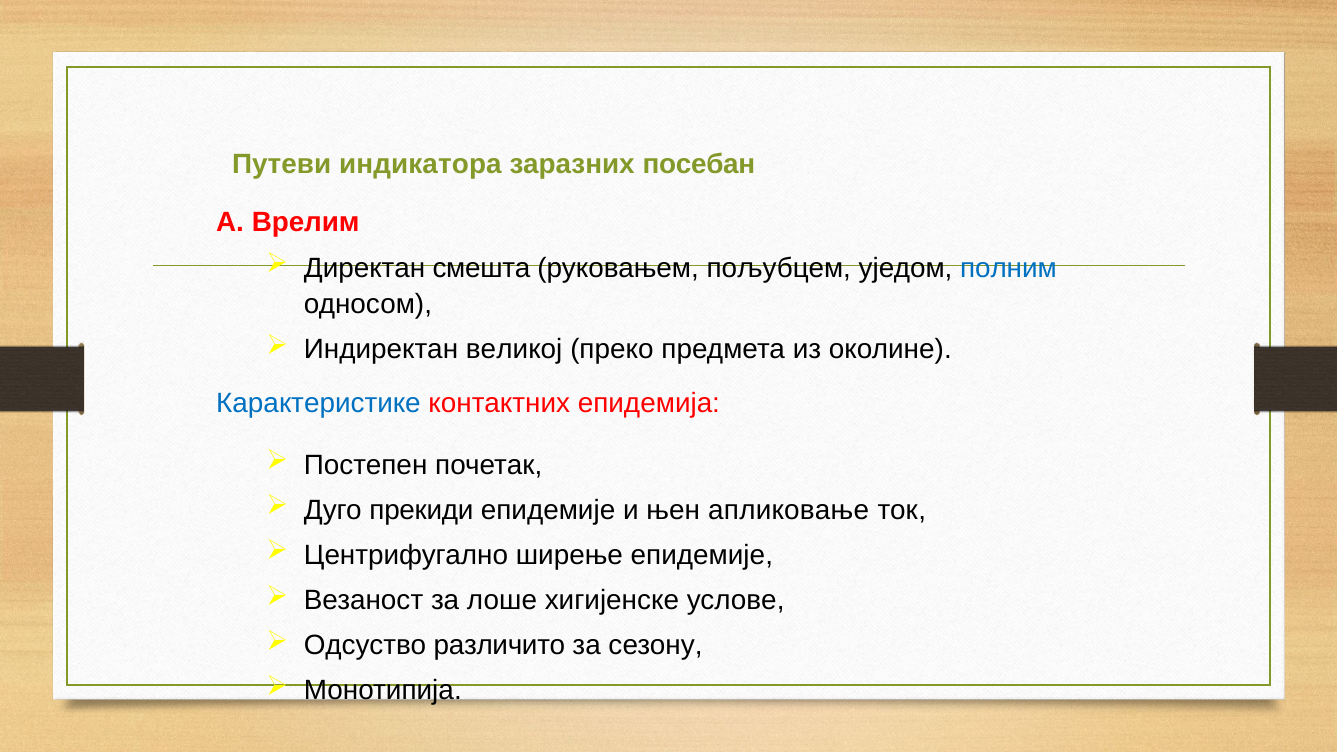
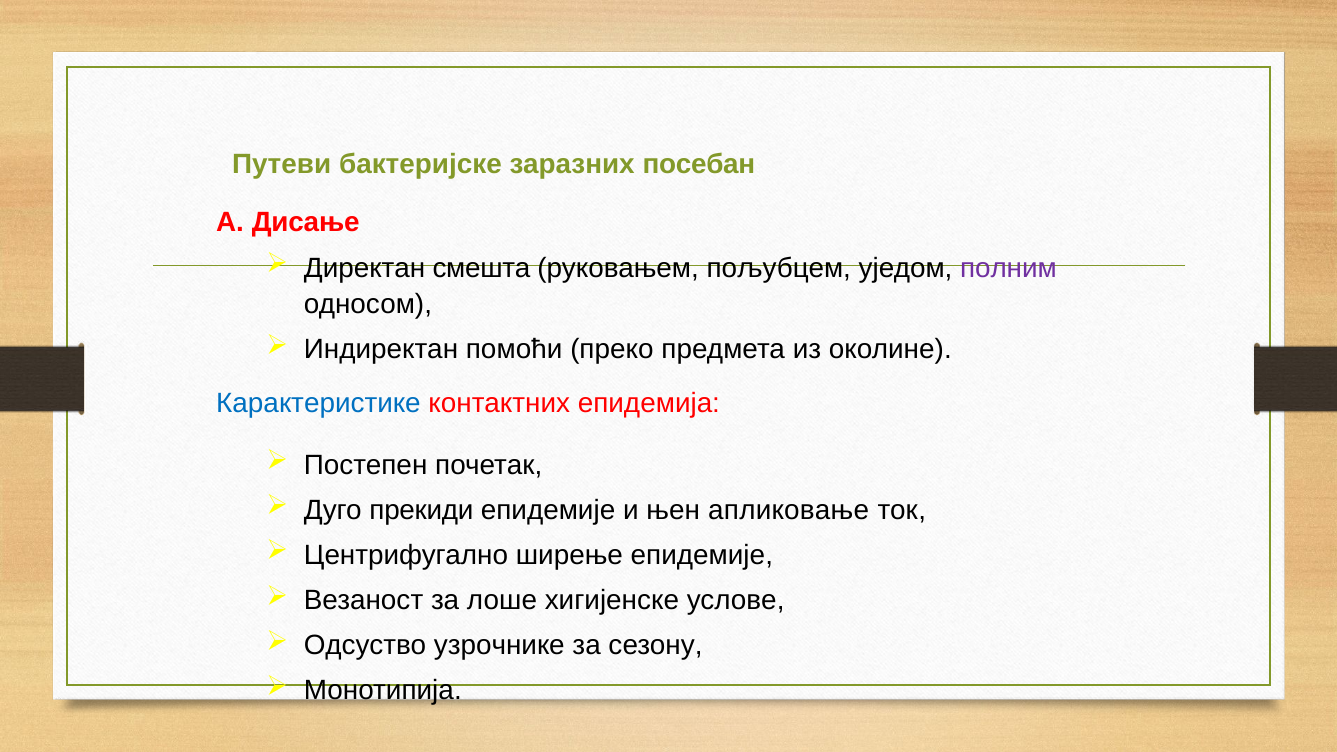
индикатора: индикатора -> бактеријске (420, 165)
Врелим: Врелим -> Дисање (306, 223)
полним colour: blue -> purple (1008, 268)
великој: великој -> помоћи (514, 350)
различито: различито -> узрочнике (499, 646)
